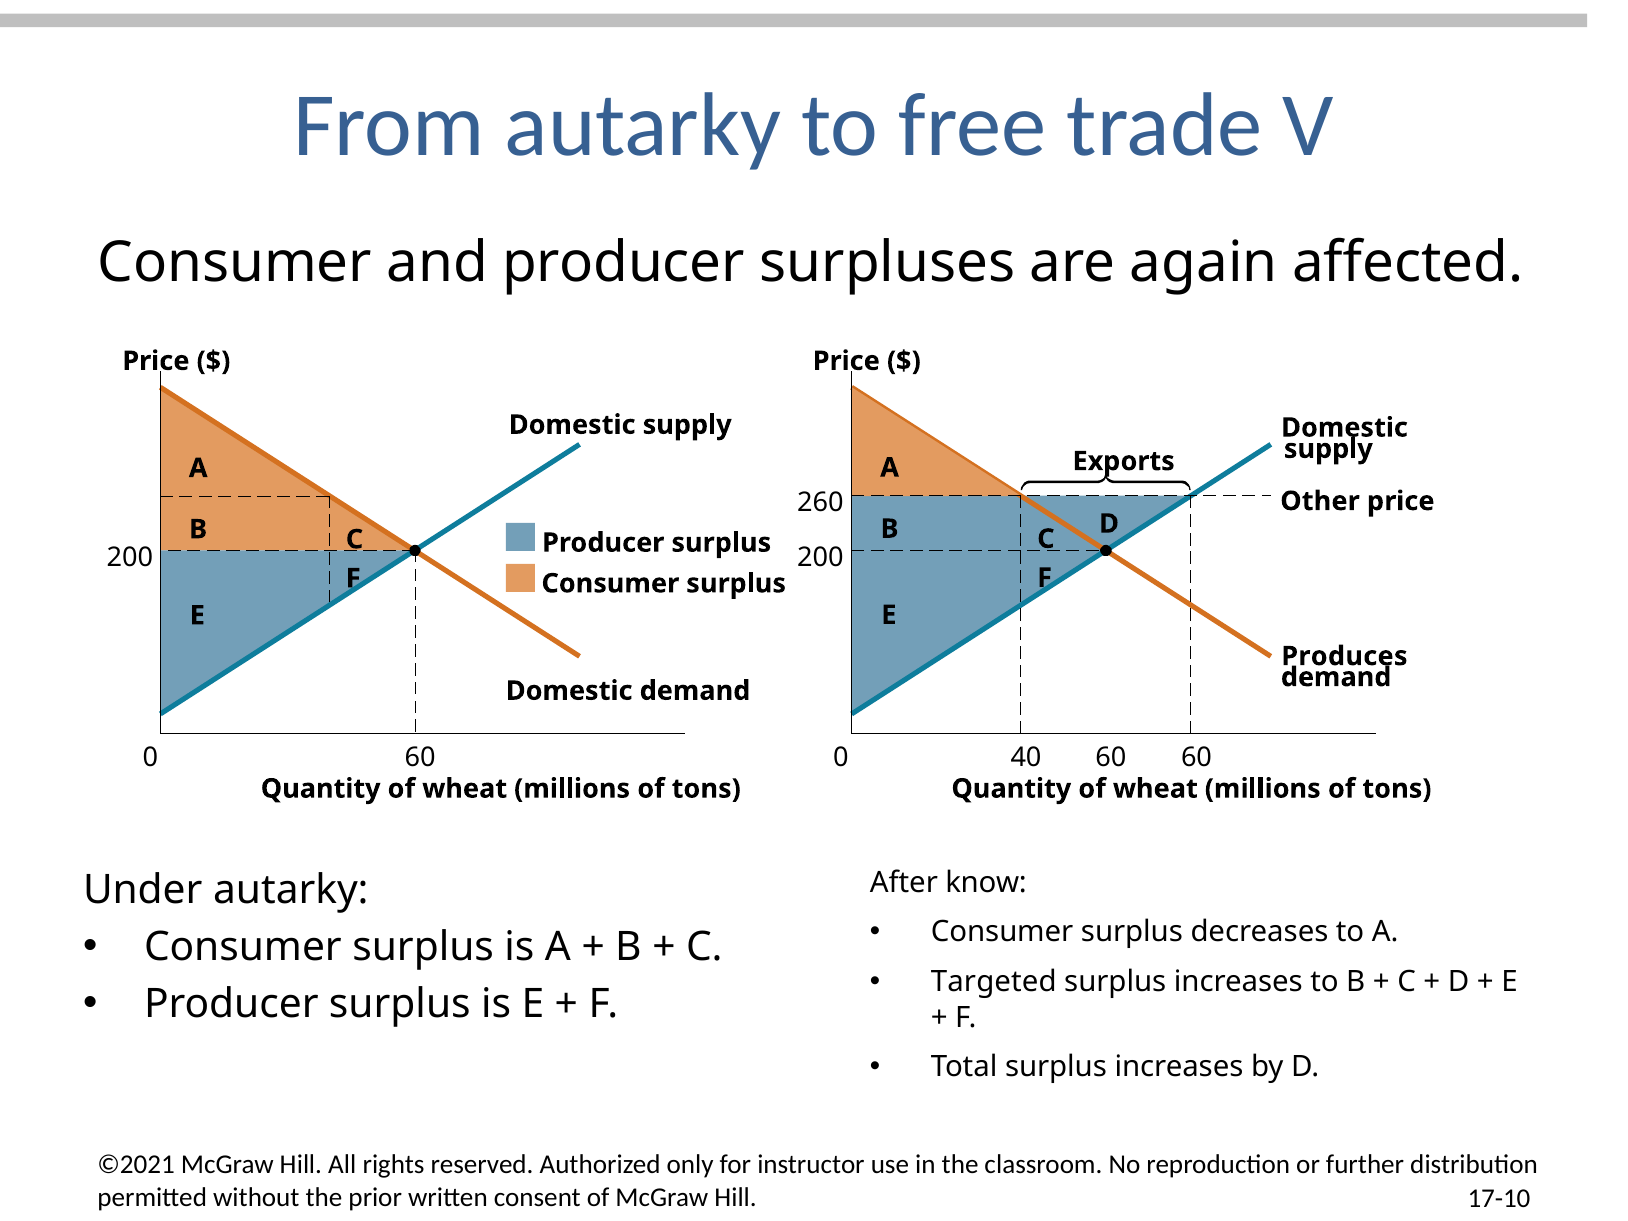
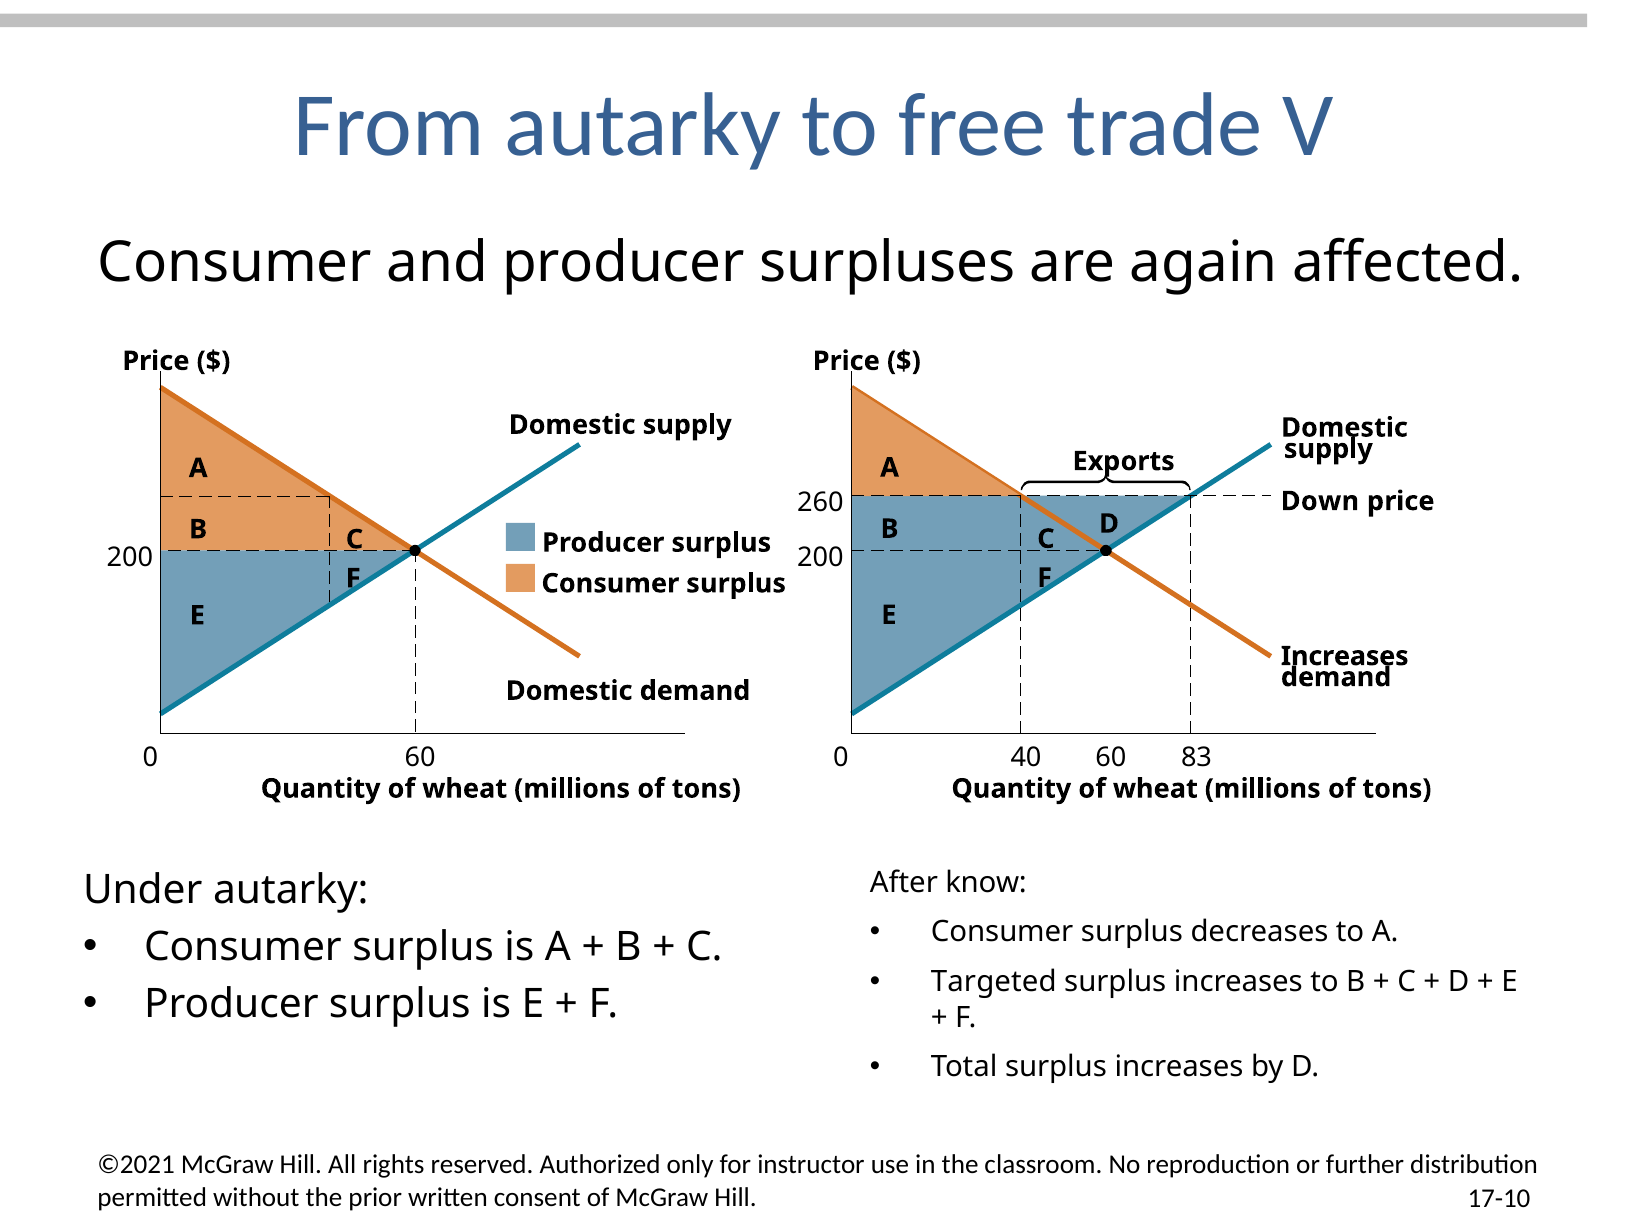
Other: Other -> Down (1320, 501)
Produces: Produces -> Increases (1345, 656)
40 60: 60 -> 83 (1196, 757)
